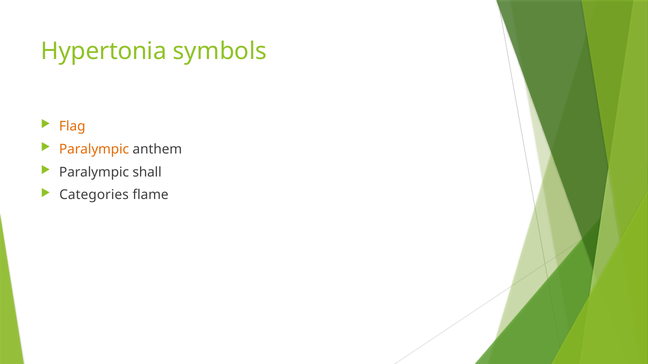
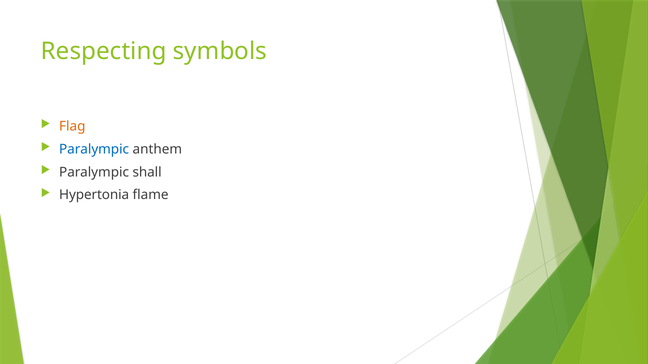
Hypertonia: Hypertonia -> Respecting (104, 51)
Paralympic colour: orange -> blue (94, 149)
Categories: Categories -> Hypertonia (94, 195)
